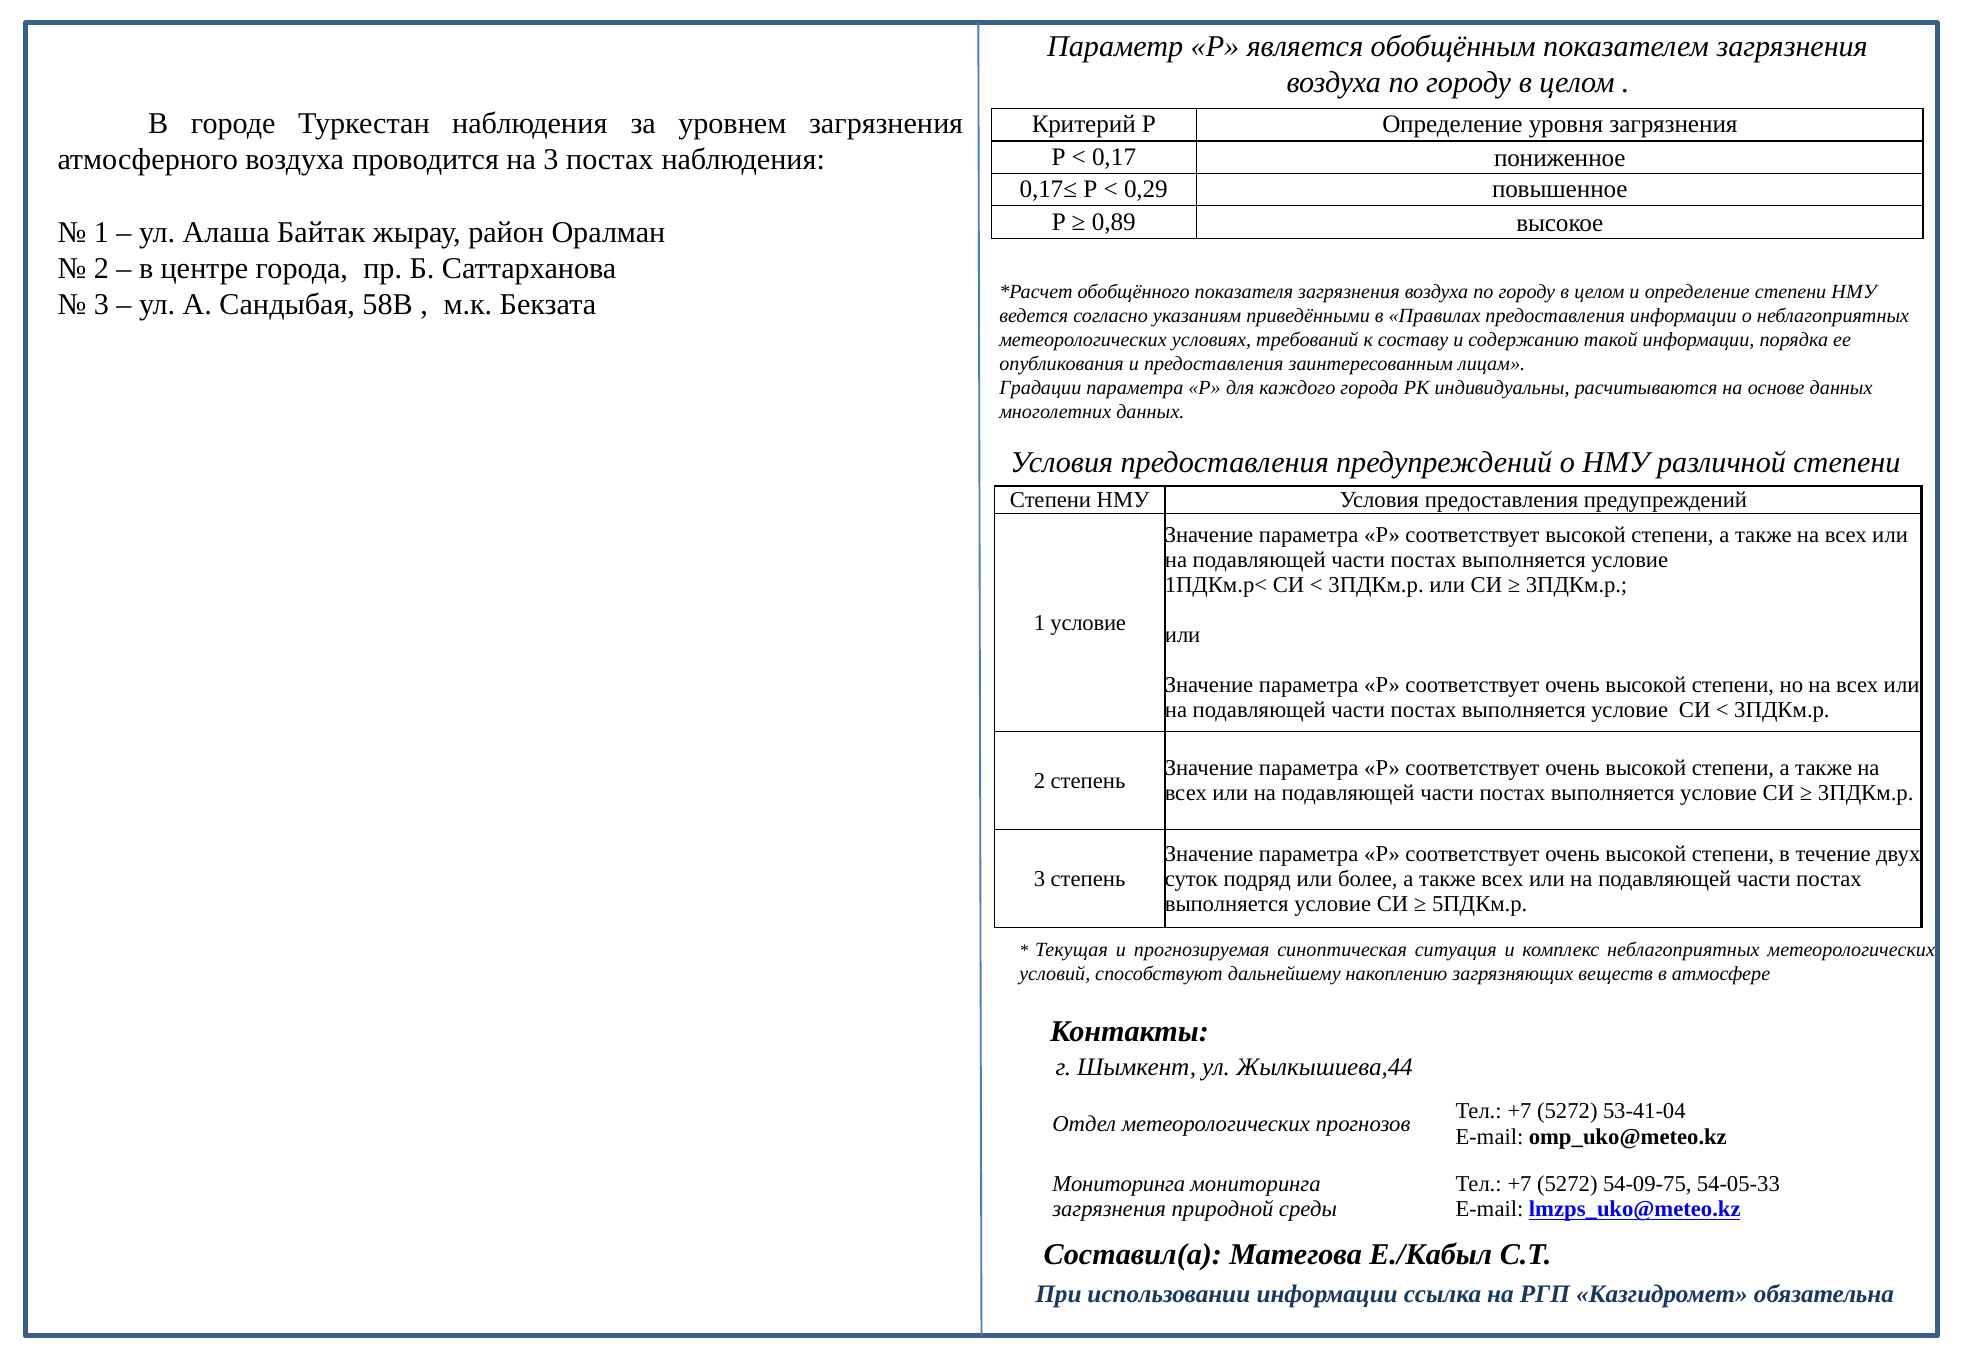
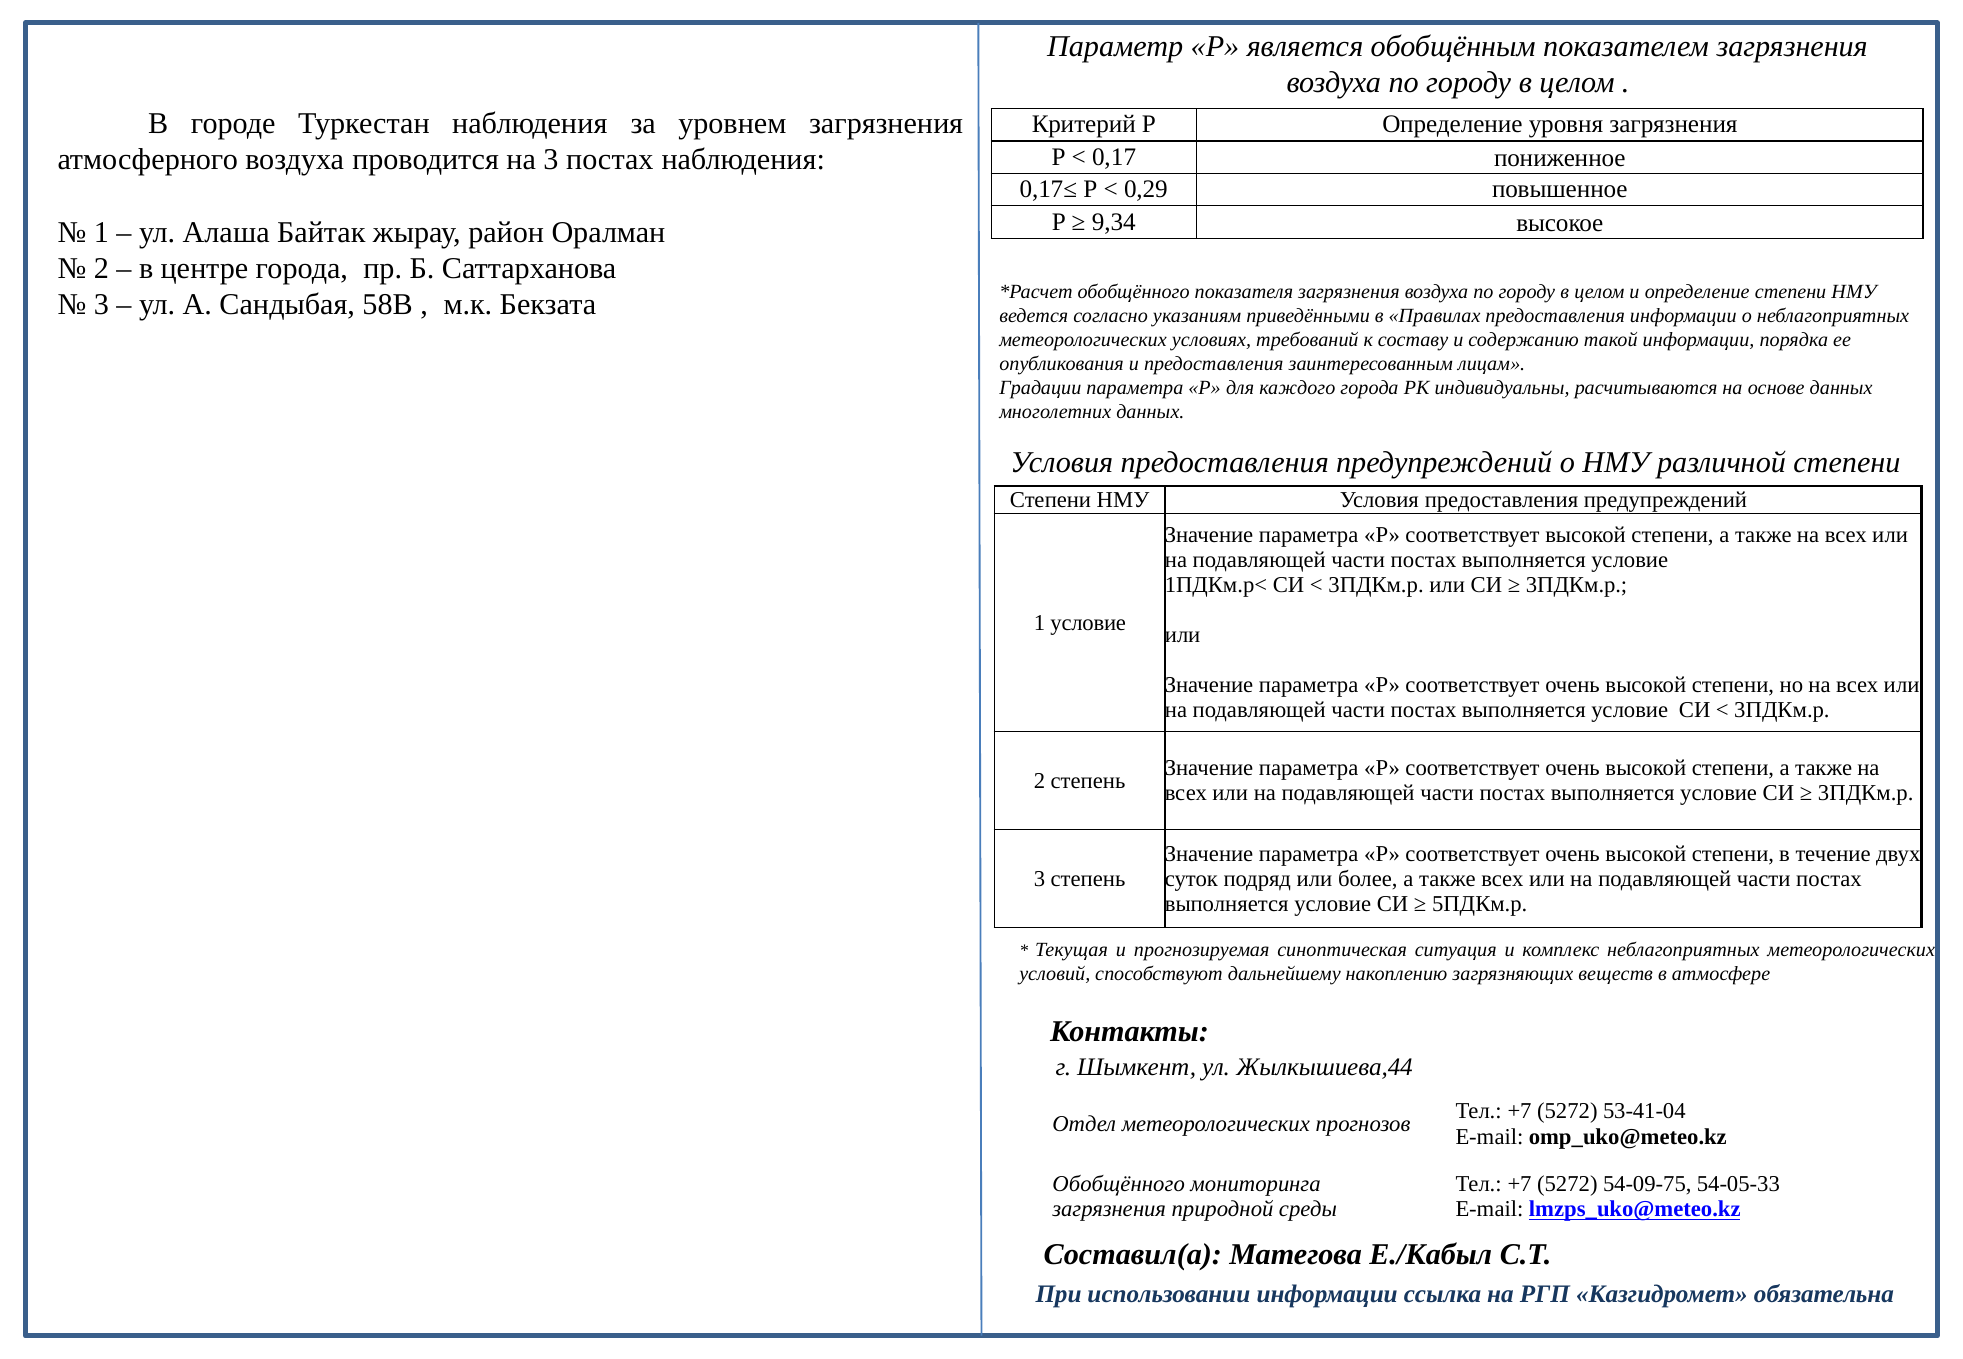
0,89: 0,89 -> 9,34 (1114, 222)
Мониторинга: Мониторинга -> Обобщённого (1119, 1184)
